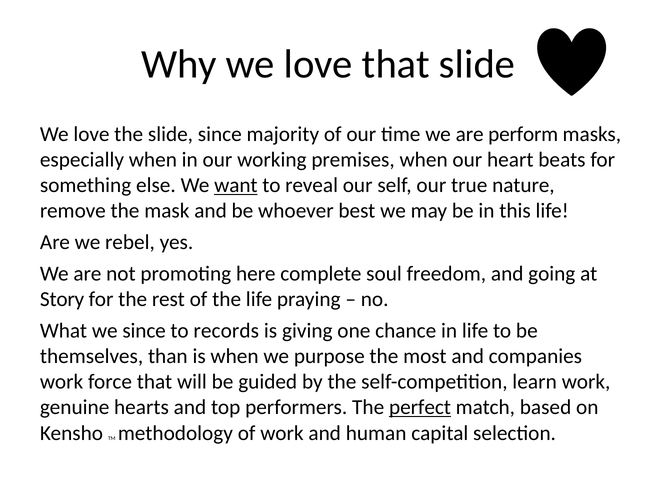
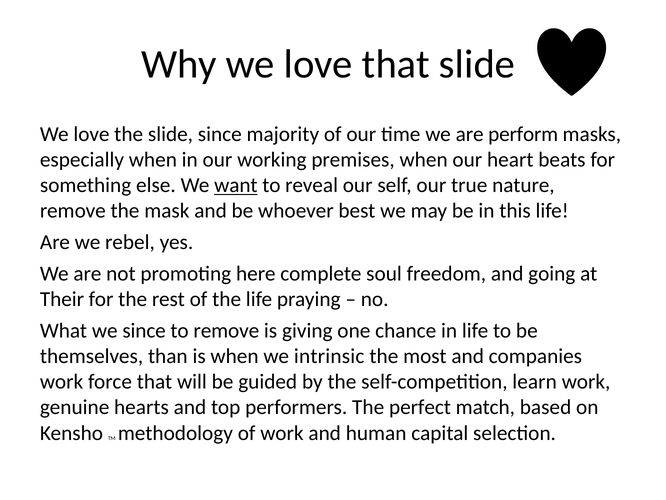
Story: Story -> Their (62, 299)
to records: records -> remove (226, 330)
purpose: purpose -> intrinsic (329, 356)
perfect underline: present -> none (420, 407)
